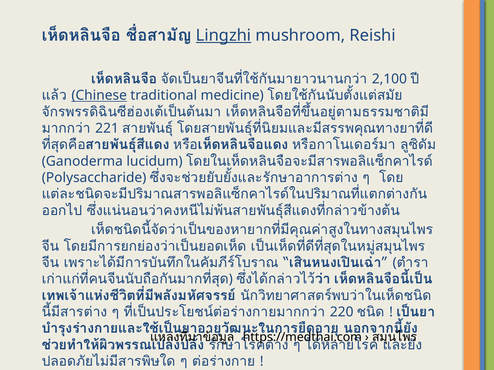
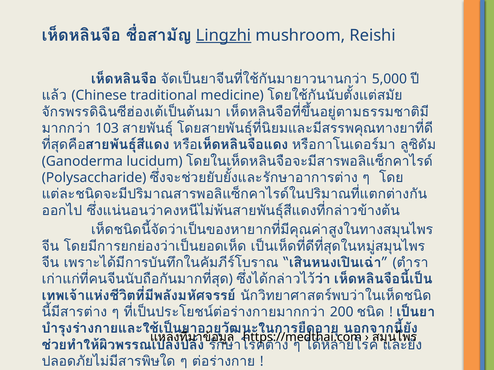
2,100: 2,100 -> 5,000 (389, 79)
Chinese underline: present -> none (99, 96)
221: 221 -> 103 (107, 128)
220: 220 -> 200 (342, 312)
